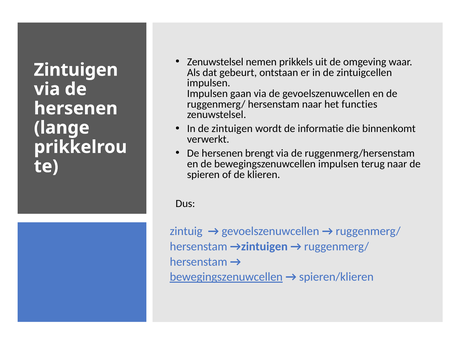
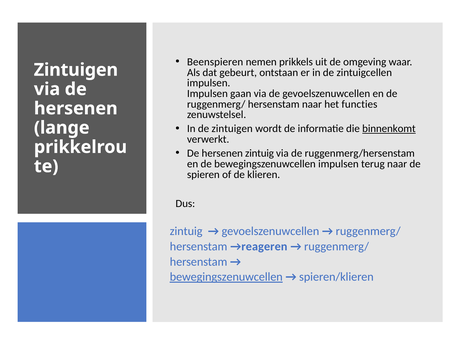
Zenuwstelsel: Zenuwstelsel -> Beenspieren (215, 62)
binnenkomt underline: none -> present (389, 129)
hersenen brengt: brengt -> zintuig (260, 153)
→zintuigen: →zintuigen -> →reageren (259, 246)
